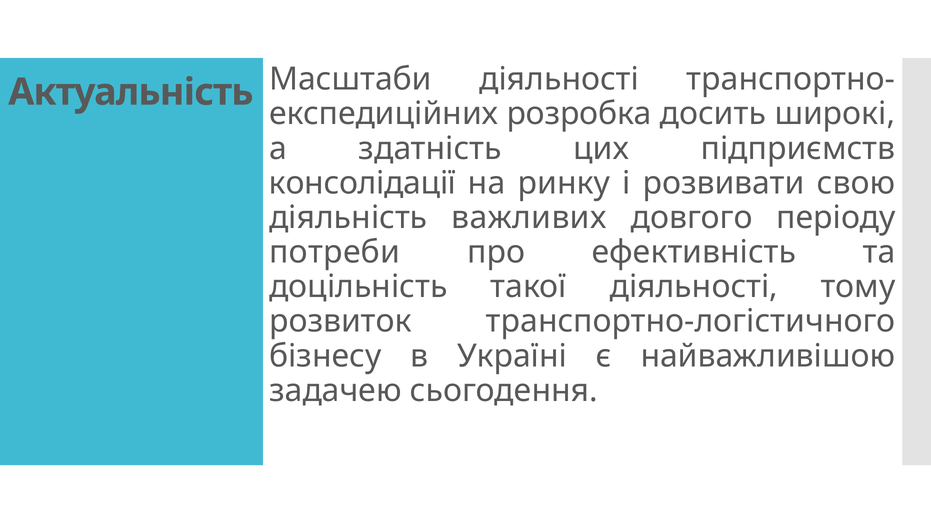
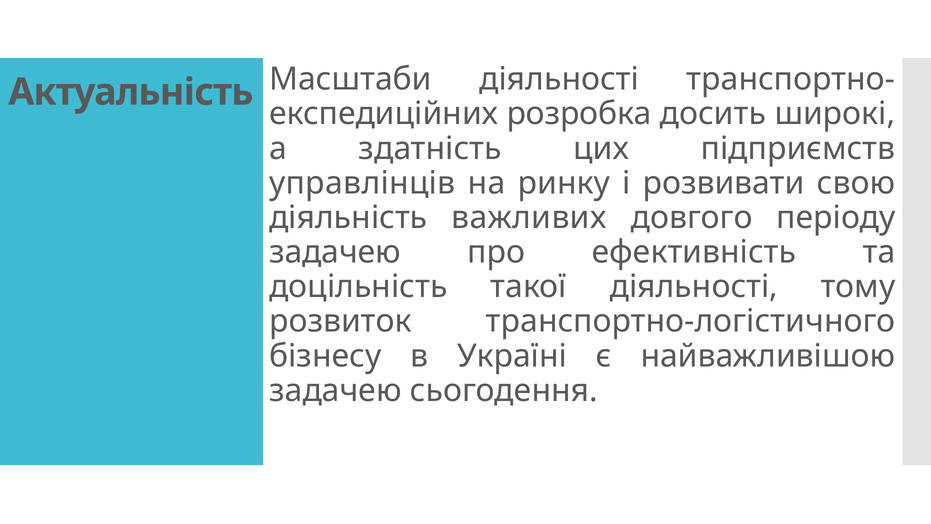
консолідації: консолідації -> управлінців (362, 183)
потреби: потреби -> задачею (335, 252)
